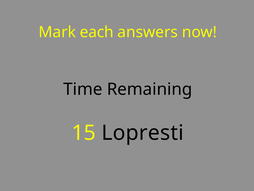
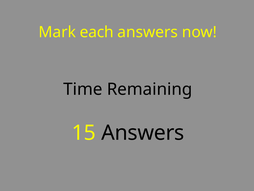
15 Lopresti: Lopresti -> Answers (143, 132)
